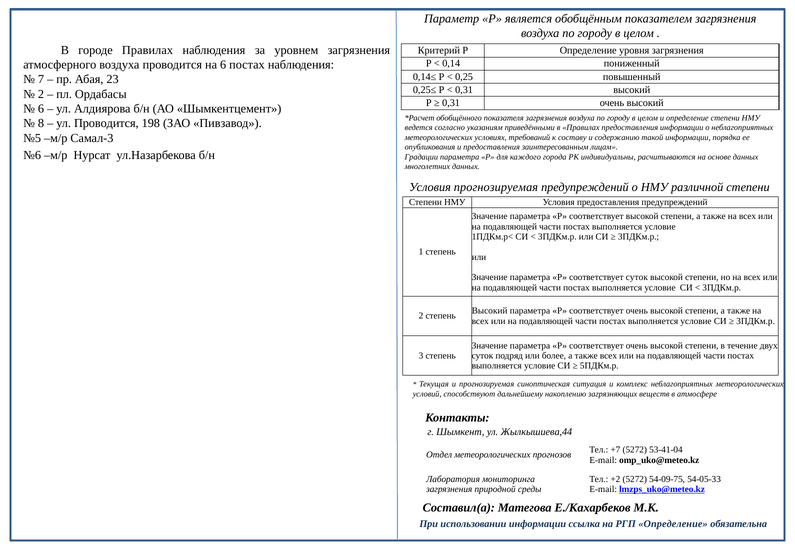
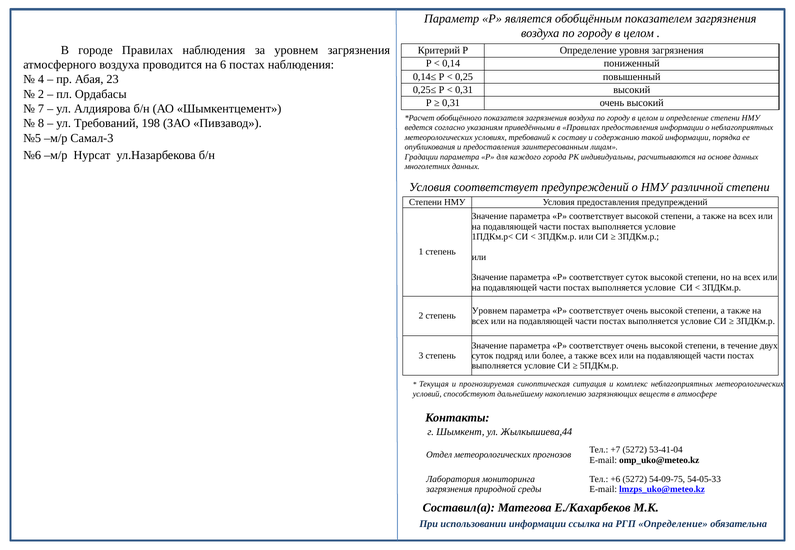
7: 7 -> 4 (41, 79)
6: 6 -> 7 (41, 109)
ул Проводится: Проводится -> Требований (106, 123)
Условия прогнозируемая: прогнозируемая -> соответствует (496, 187)
Высокий: Высокий -> Уровнем (490, 311)
+2: +2 -> +6 (615, 480)
